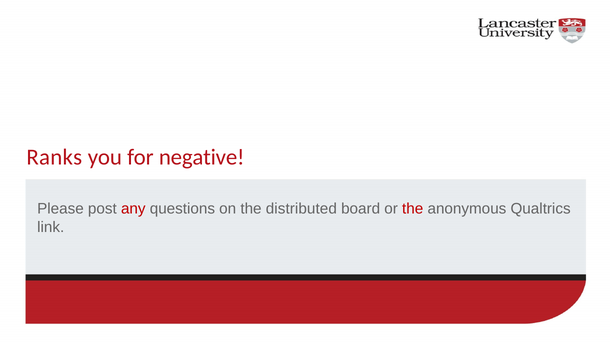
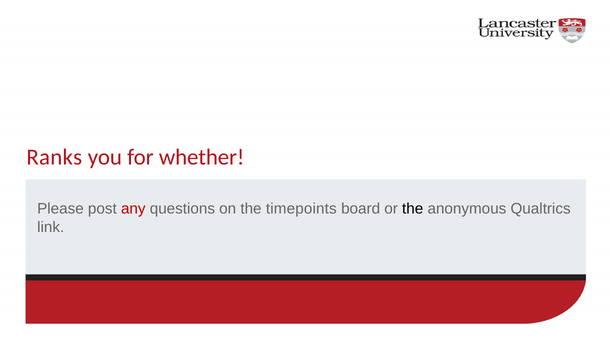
negative: negative -> whether (202, 157)
distributed: distributed -> timepoints (301, 209)
the colour: red -> black (413, 209)
